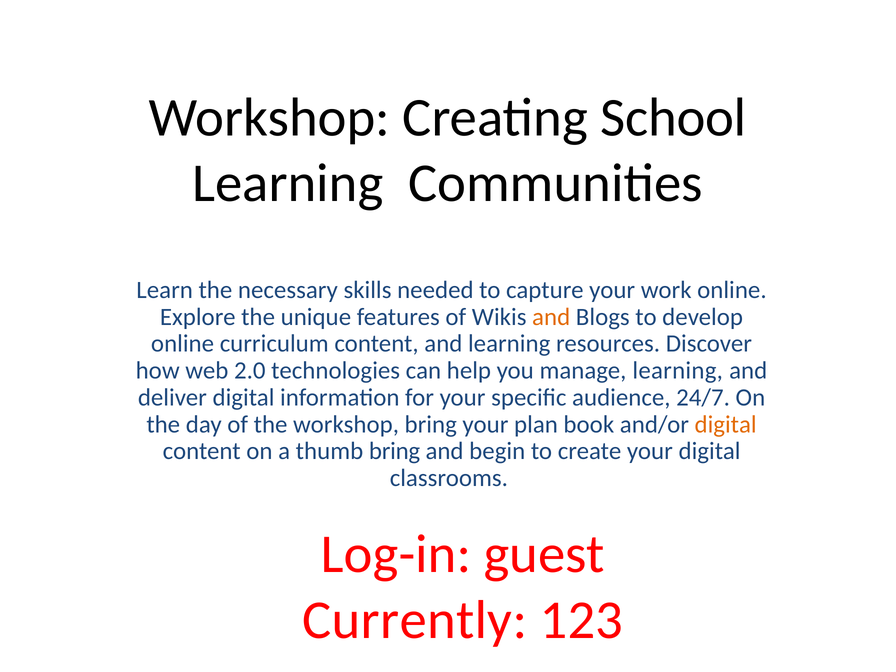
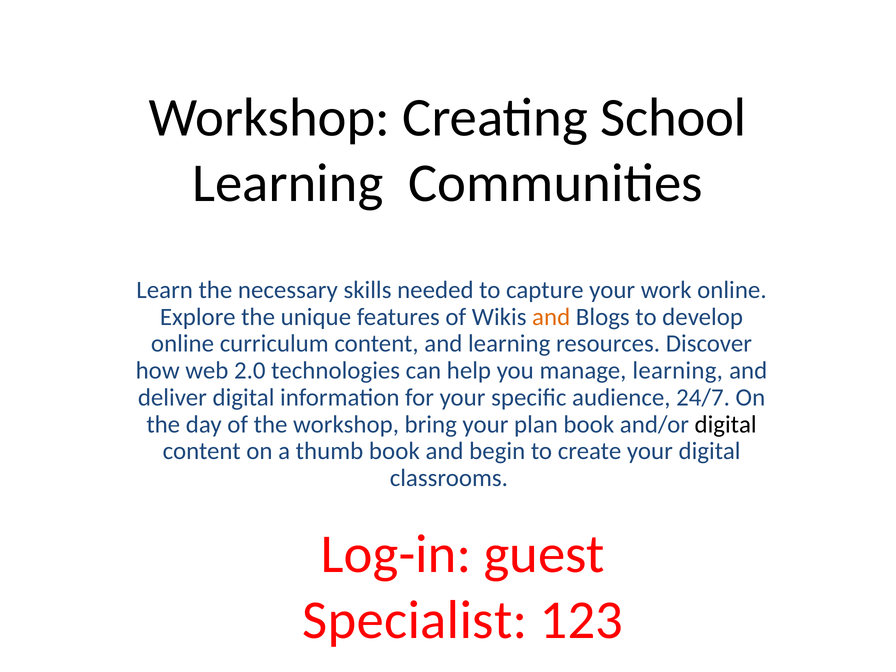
digital colour: orange -> black (726, 424)
thumb bring: bring -> book (394, 451)
Currently: Currently -> Specialist (415, 620)
